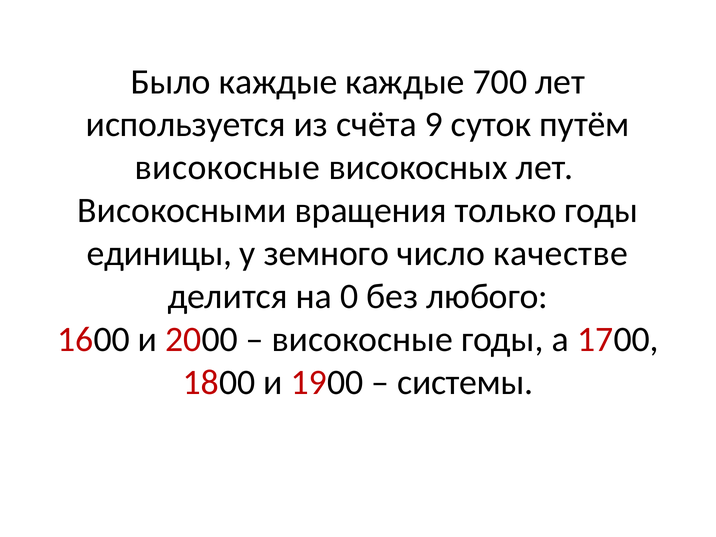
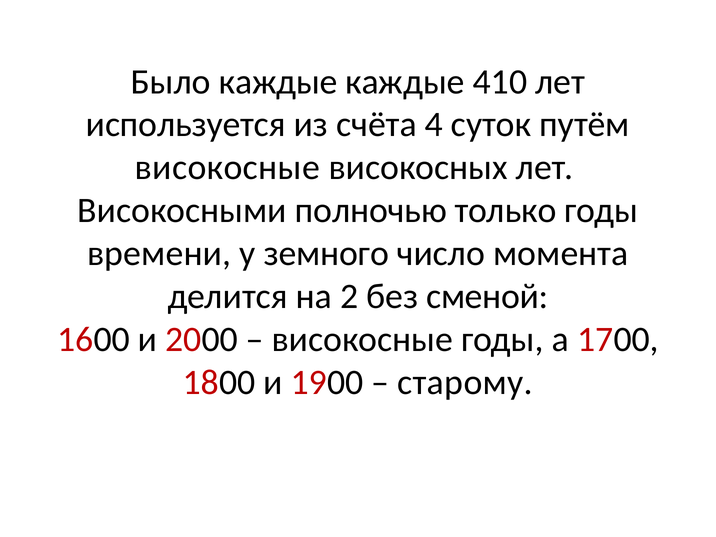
700: 700 -> 410 (500, 82)
9: 9 -> 4 (434, 125)
вращения: вращения -> полночью (371, 211)
единицы: единицы -> времени (159, 254)
качестве: качестве -> момента (561, 254)
0: 0 -> 2 (349, 297)
любого: любого -> сменой (487, 297)
системы: системы -> старому (465, 382)
